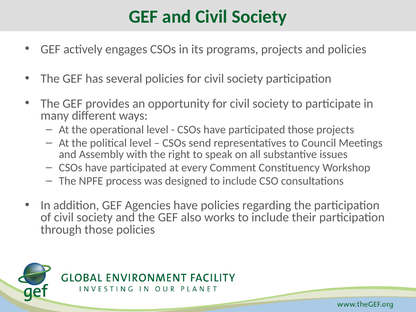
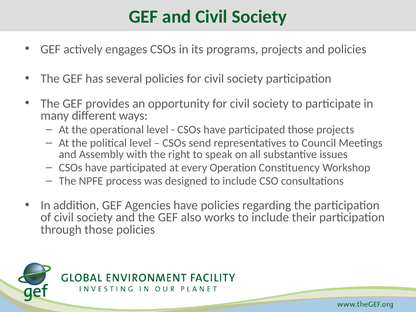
Comment: Comment -> Operation (233, 168)
